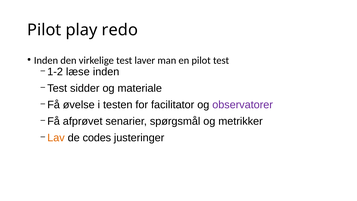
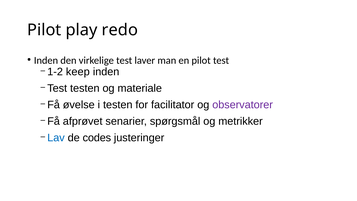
læse: læse -> keep (78, 72)
Test sidder: sidder -> testen (85, 88)
Lav colour: orange -> blue (56, 138)
